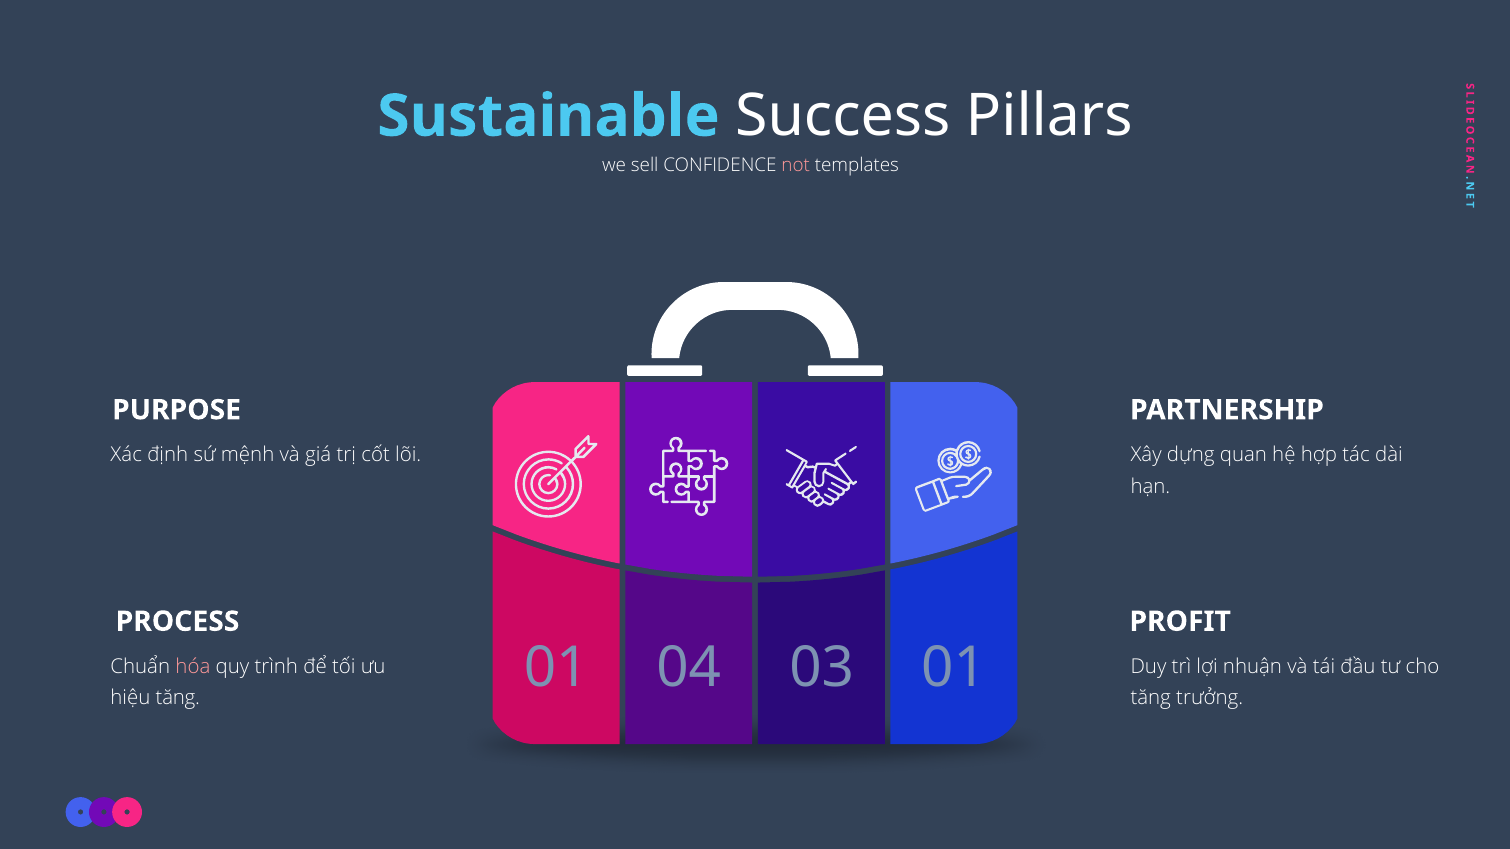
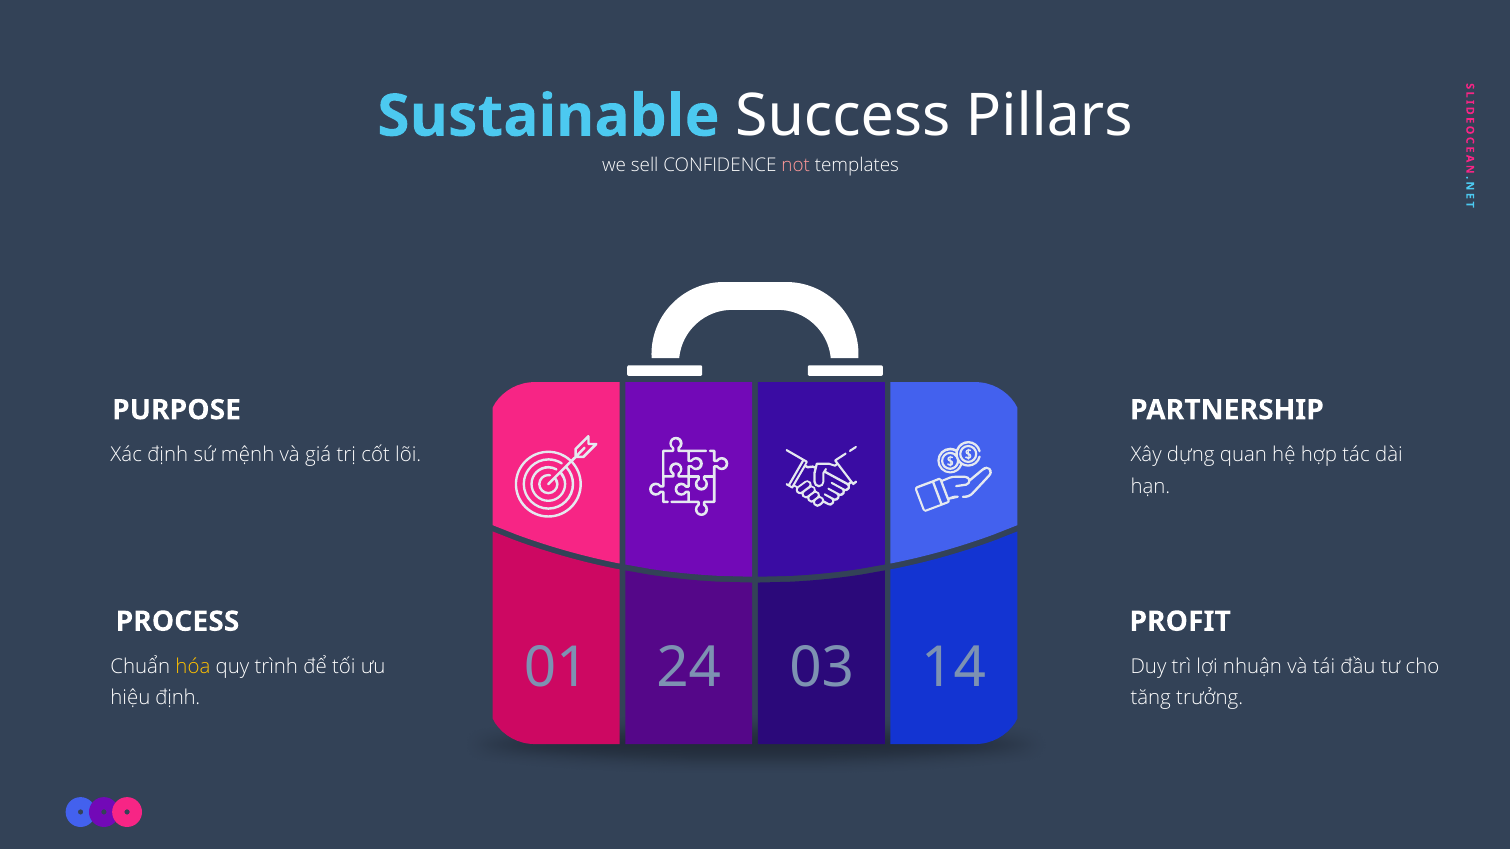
04: 04 -> 24 (689, 669)
03 01: 01 -> 14 (954, 669)
hóa colour: pink -> yellow (193, 667)
hiệu tăng: tăng -> định (178, 699)
